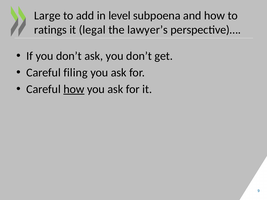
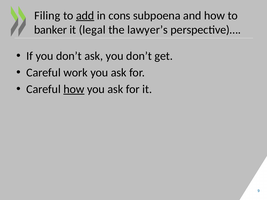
Large: Large -> Filing (47, 16)
add underline: none -> present (85, 16)
level: level -> cons (119, 16)
ratings: ratings -> banker (51, 30)
filing: filing -> work (76, 73)
